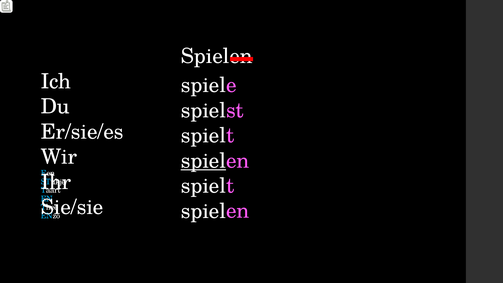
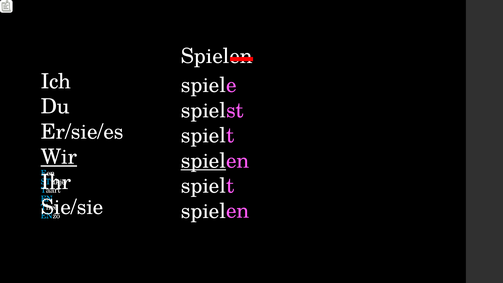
Wir underline: none -> present (59, 157)
